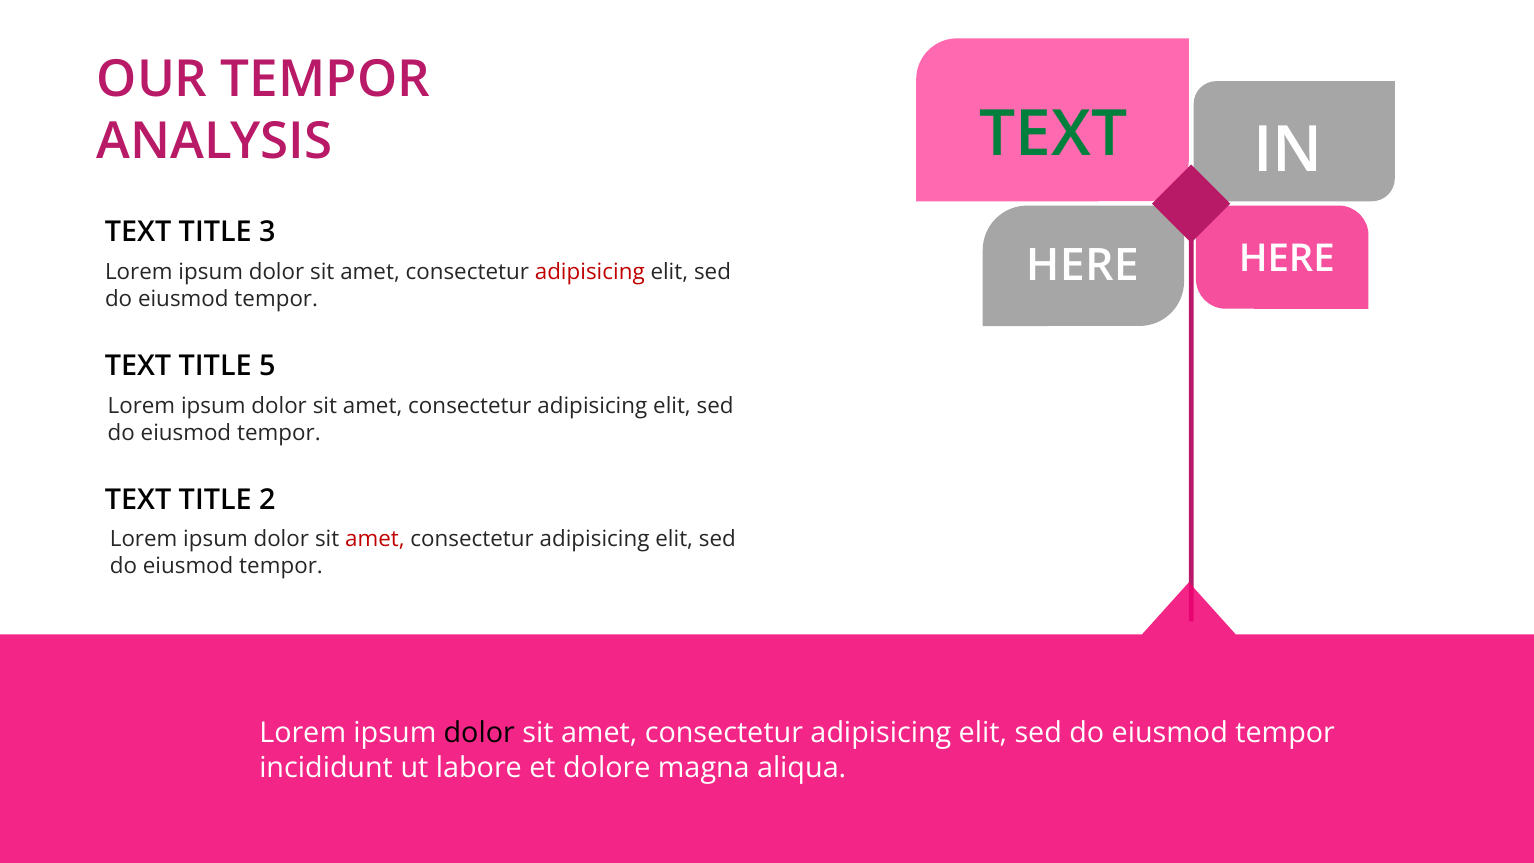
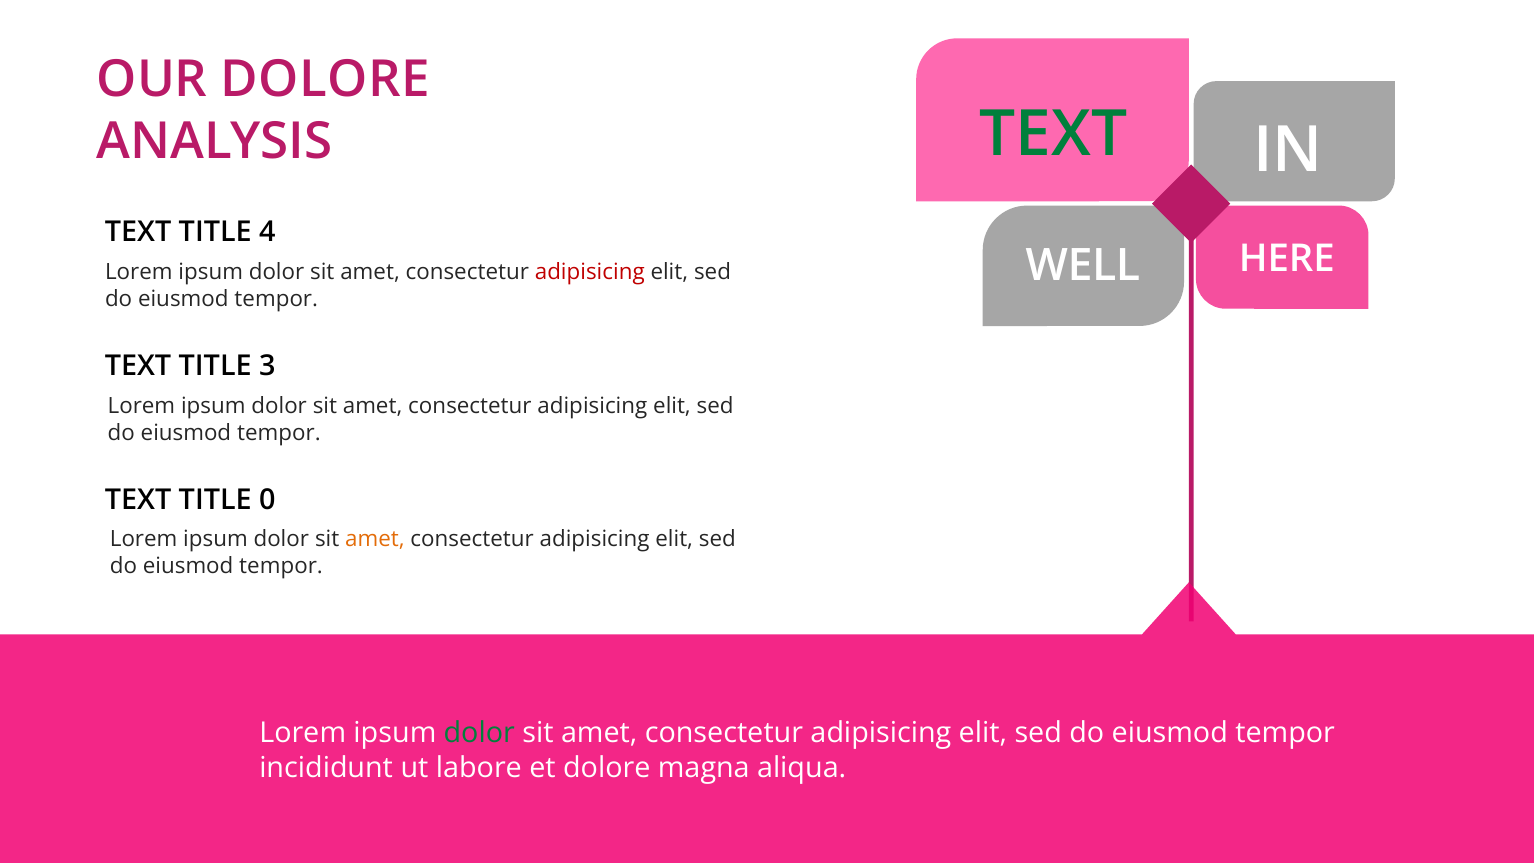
OUR TEMPOR: TEMPOR -> DOLORE (325, 80)
3: 3 -> 4 (267, 232)
HERE: HERE -> WELL (1083, 266)
5: 5 -> 3 (267, 366)
2: 2 -> 0 (267, 499)
amet colour: red -> orange (375, 539)
dolor colour: black -> green (479, 733)
